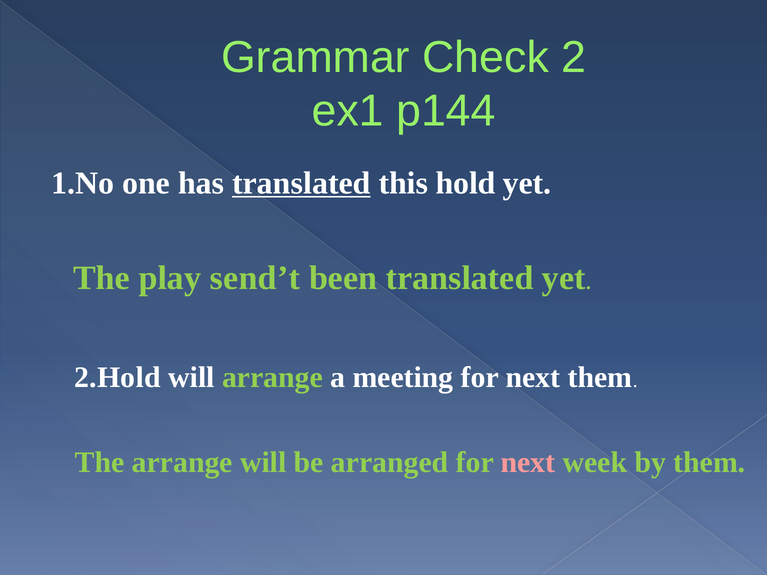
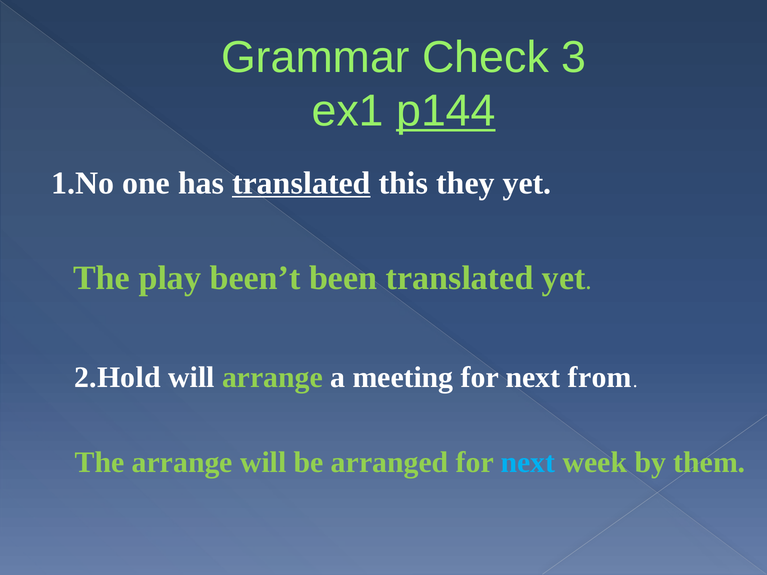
2: 2 -> 3 (574, 57)
p144 underline: none -> present (446, 111)
hold: hold -> they (465, 183)
send’t: send’t -> been’t (255, 278)
next them: them -> from (600, 378)
next colour: pink -> light blue (528, 462)
